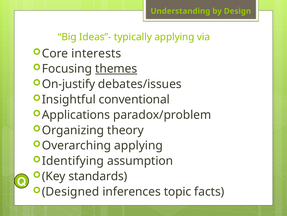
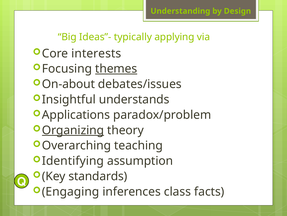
On-justify: On-justify -> On-about (68, 84)
conventional: conventional -> understands (134, 99)
Organizing underline: none -> present (73, 130)
Overarching applying: applying -> teaching (139, 145)
Designed: Designed -> Engaging (71, 191)
topic: topic -> class (177, 191)
